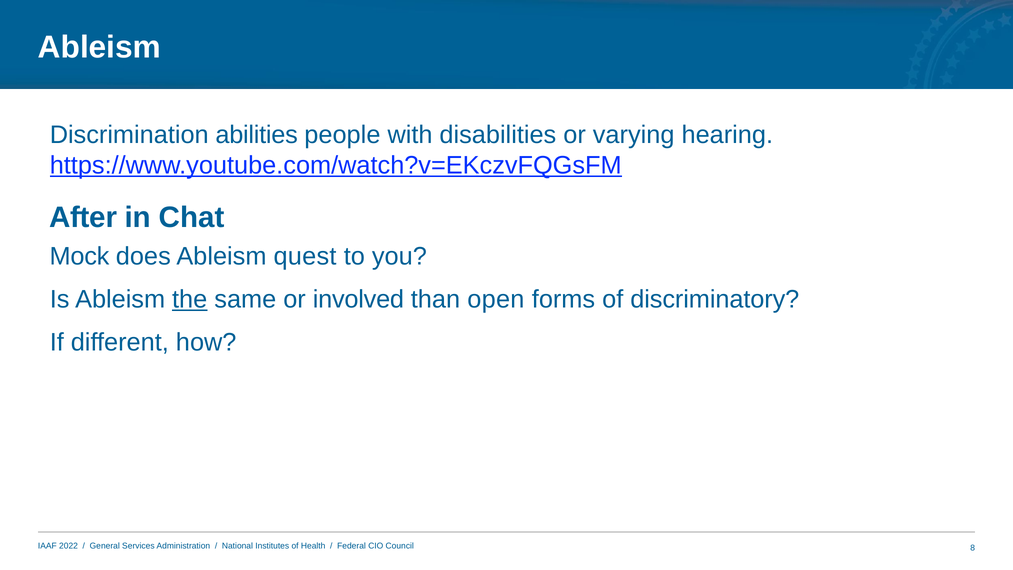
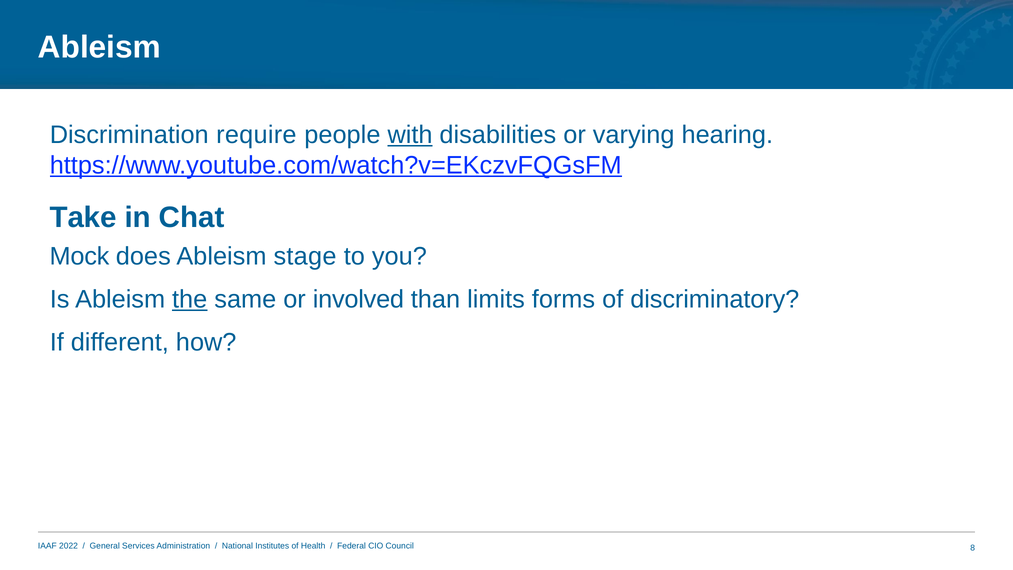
abilities: abilities -> require (256, 135)
with underline: none -> present (410, 135)
After: After -> Take (83, 217)
quest: quest -> stage (305, 256)
open: open -> limits (496, 299)
